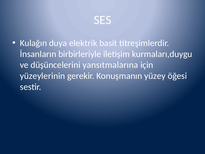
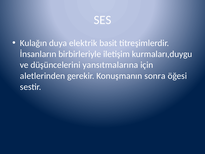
yüzeylerinin: yüzeylerinin -> aletlerinden (43, 76)
yüzey: yüzey -> sonra (155, 76)
